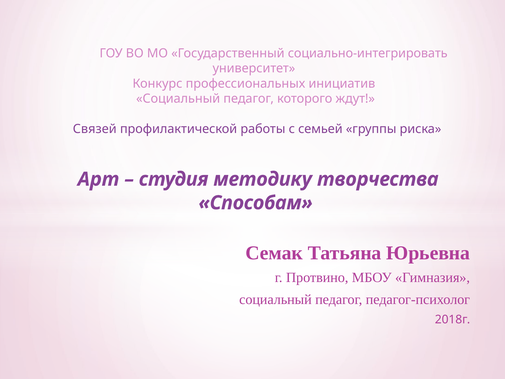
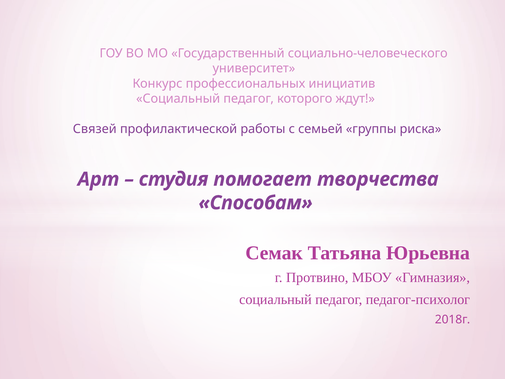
социально-интегрировать: социально-интегрировать -> социально-человеческого (368, 53)
методику: методику -> помогает (263, 179)
